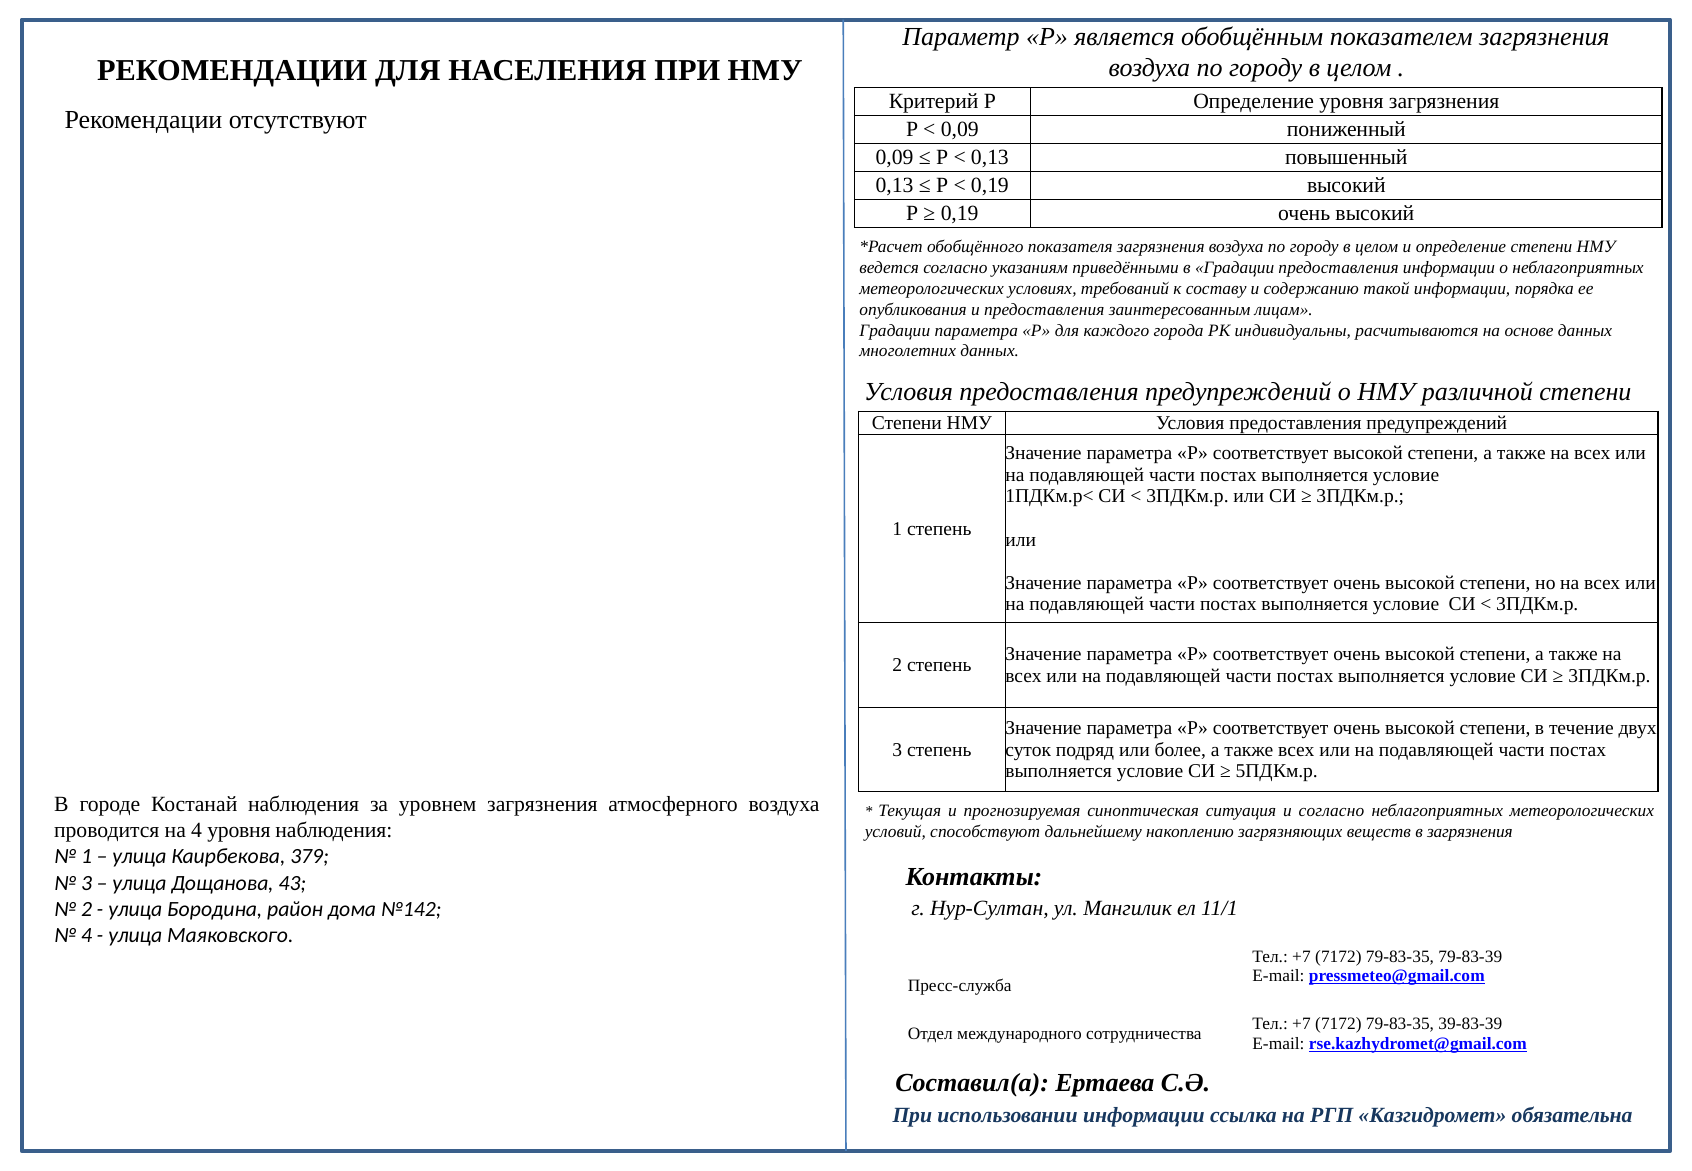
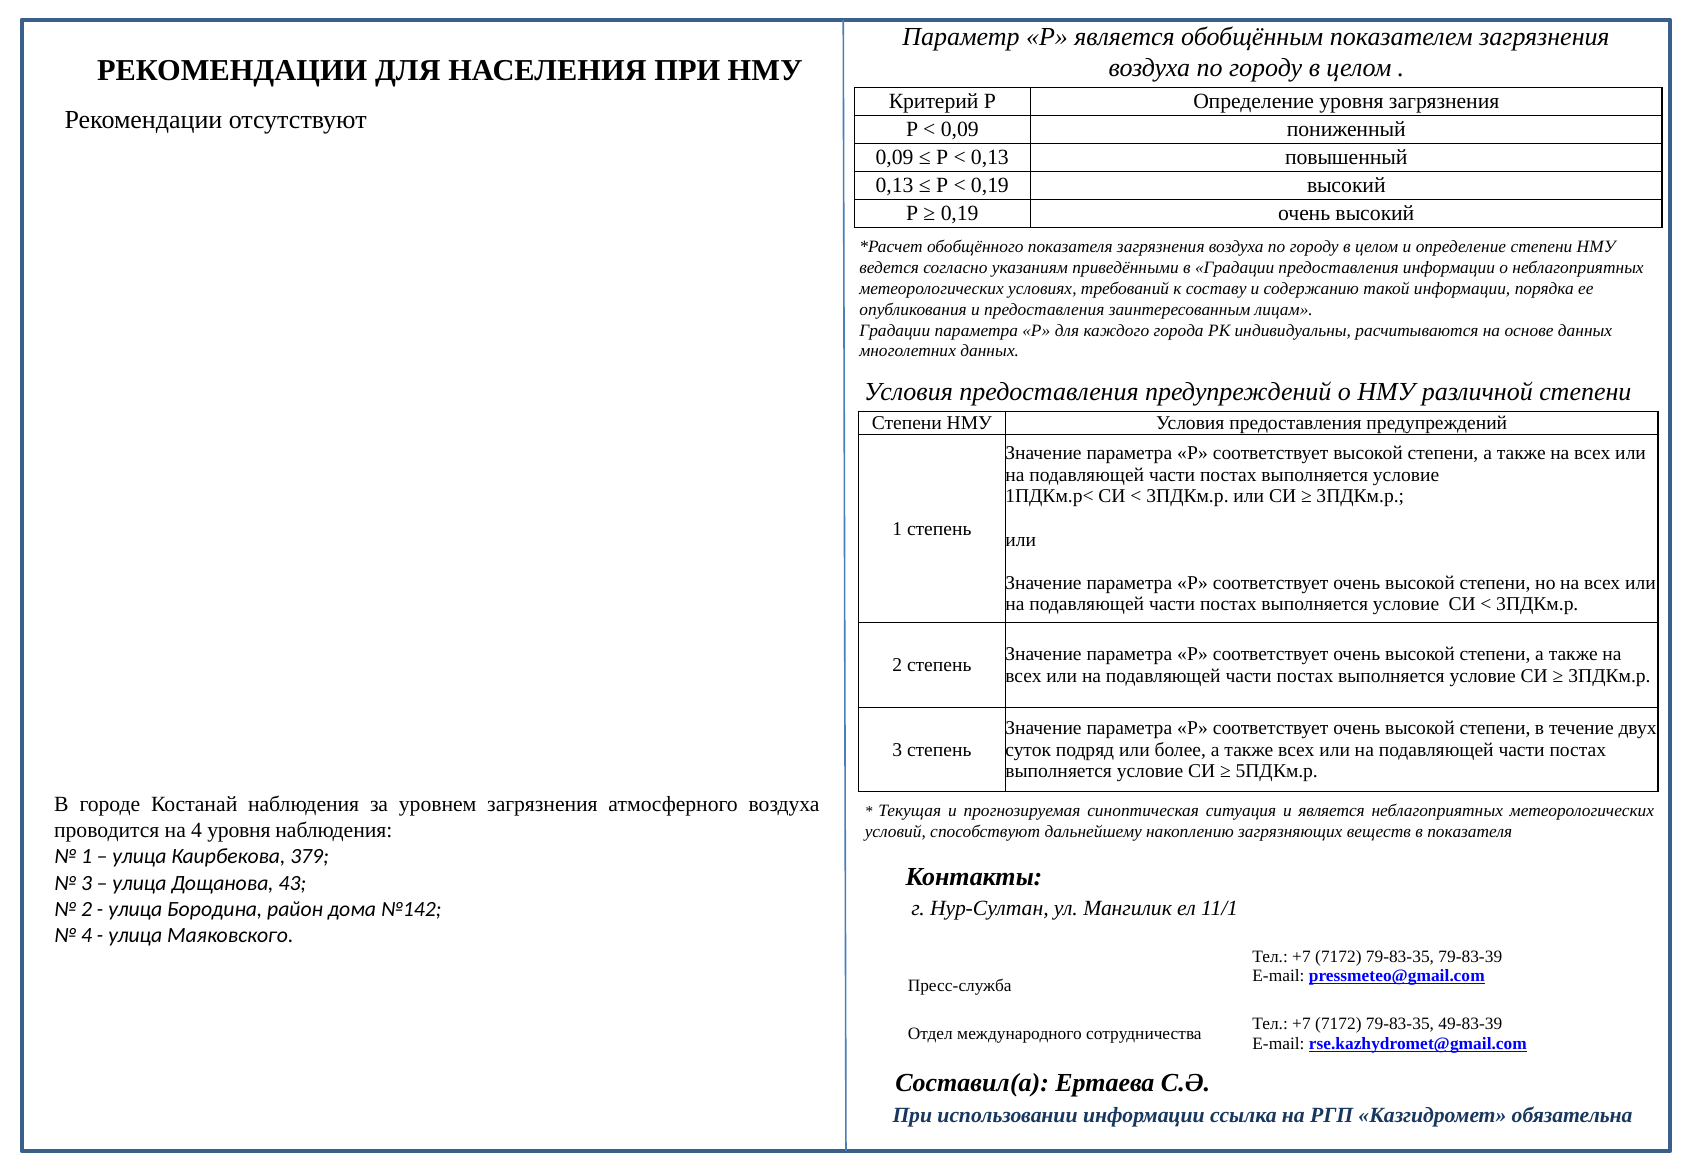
и согласно: согласно -> является (1332, 811)
в загрязнения: загрязнения -> показателя (1470, 832)
39-83-39: 39-83-39 -> 49-83-39 (1470, 1025)
